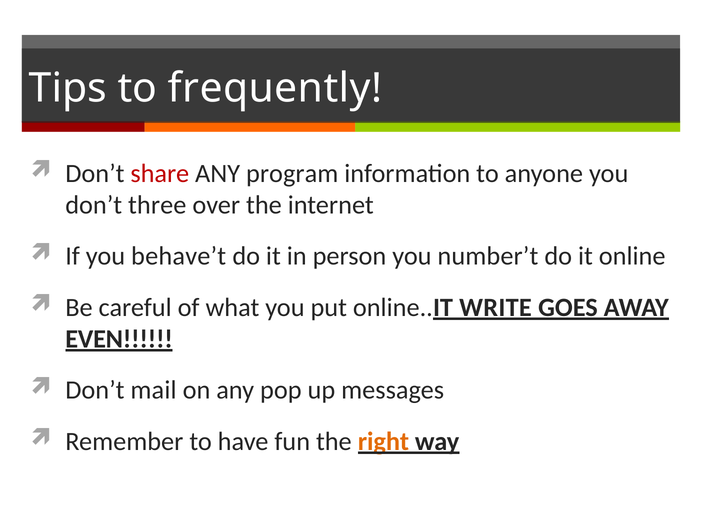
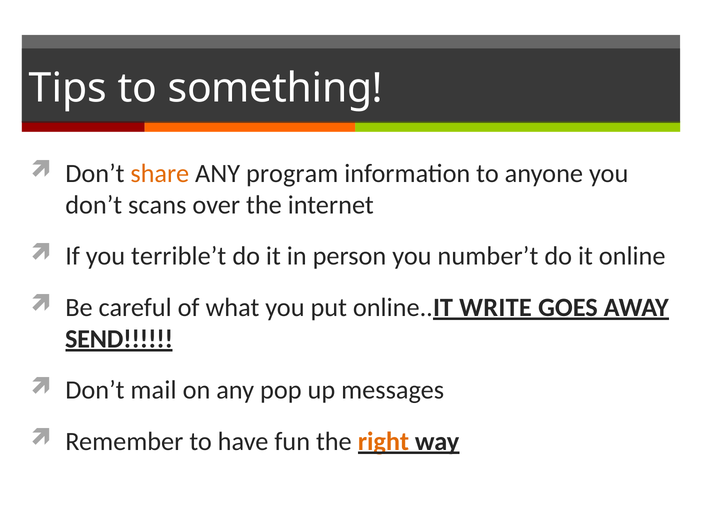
frequently: frequently -> something (275, 88)
share colour: red -> orange (160, 173)
three: three -> scans (157, 205)
behave’t: behave’t -> terrible’t (179, 256)
EVEN: EVEN -> SEND (119, 339)
